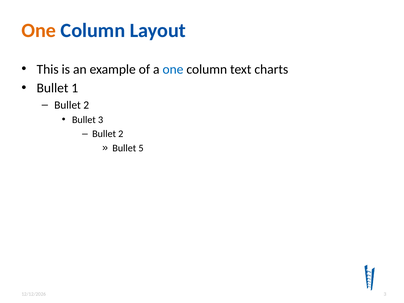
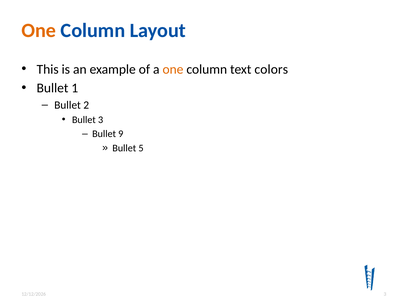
one colour: blue -> orange (173, 69)
charts: charts -> colors (271, 69)
2: 2 -> 9 (121, 134)
